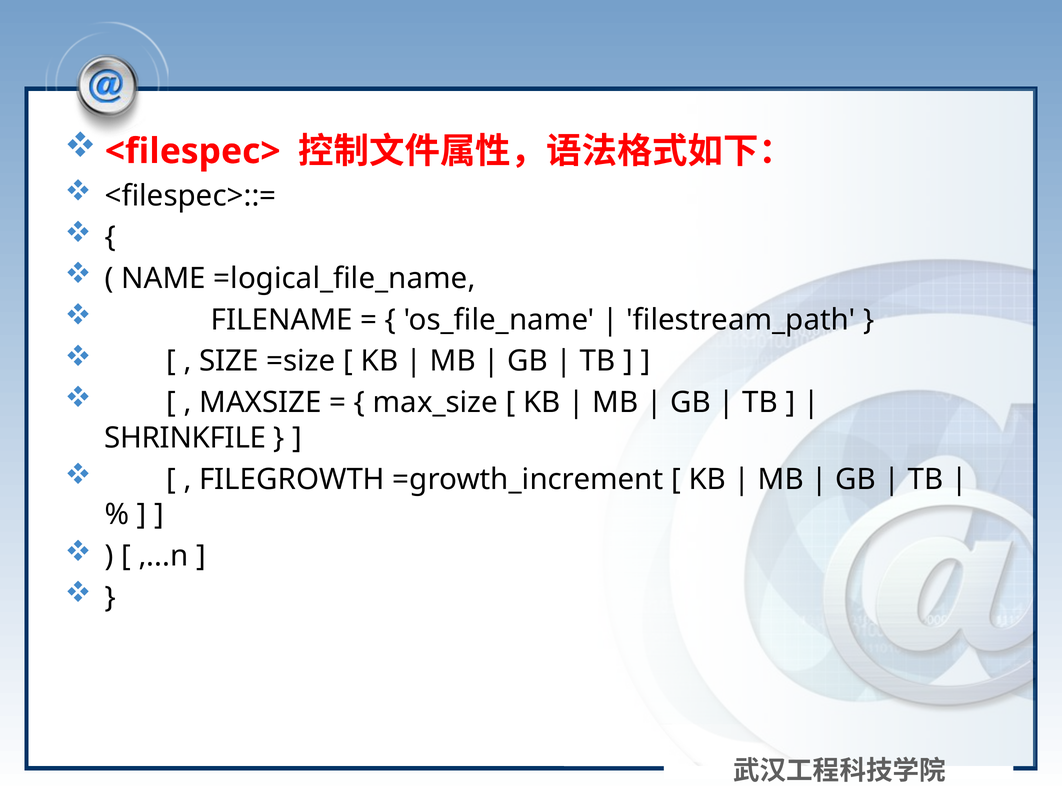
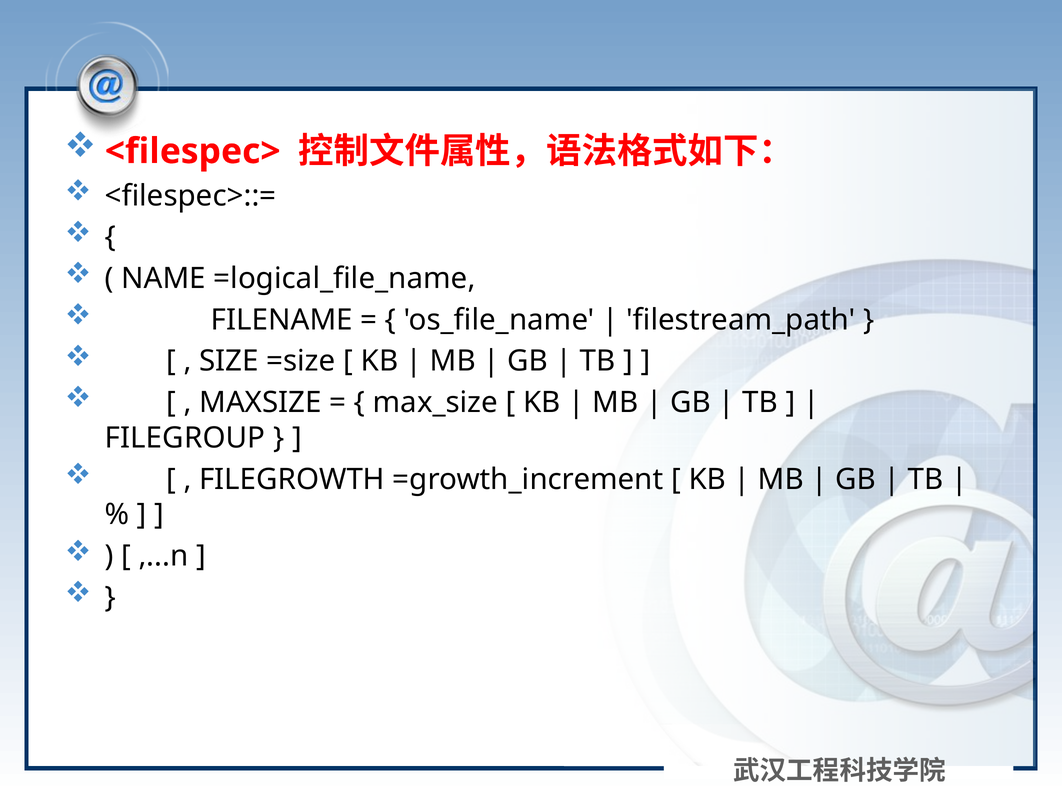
SHRINKFILE: SHRINKFILE -> FILEGROUP (185, 438)
